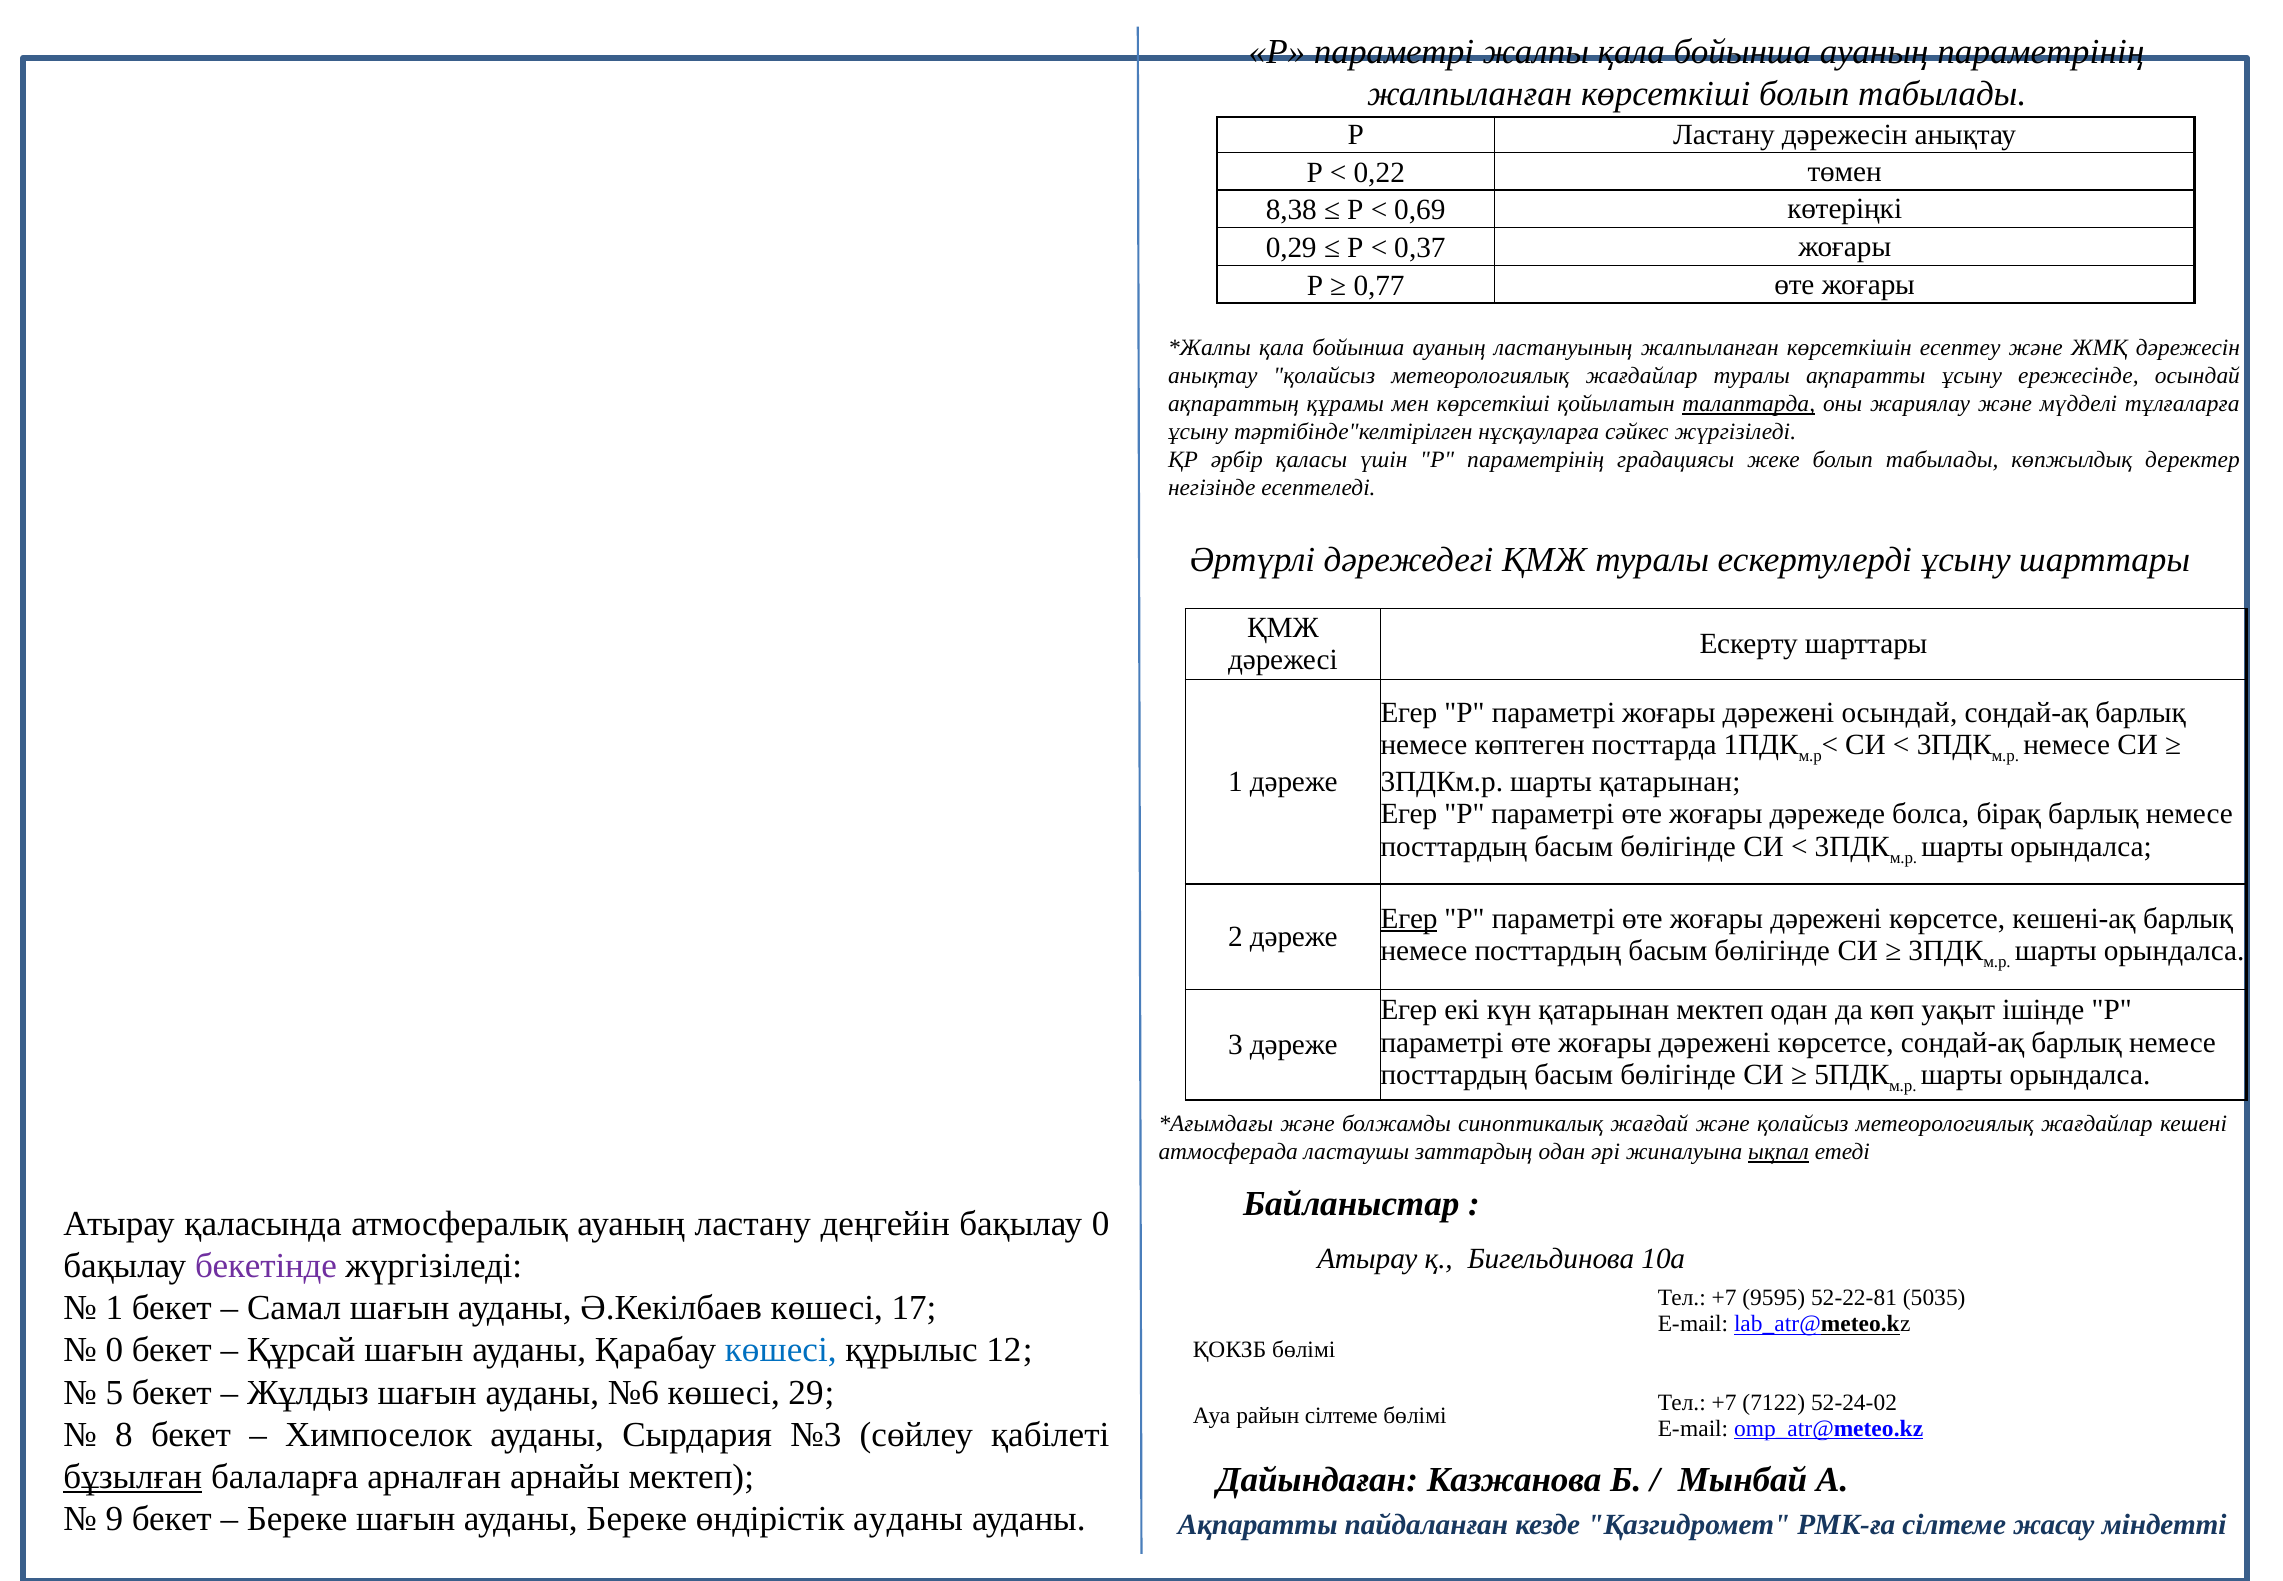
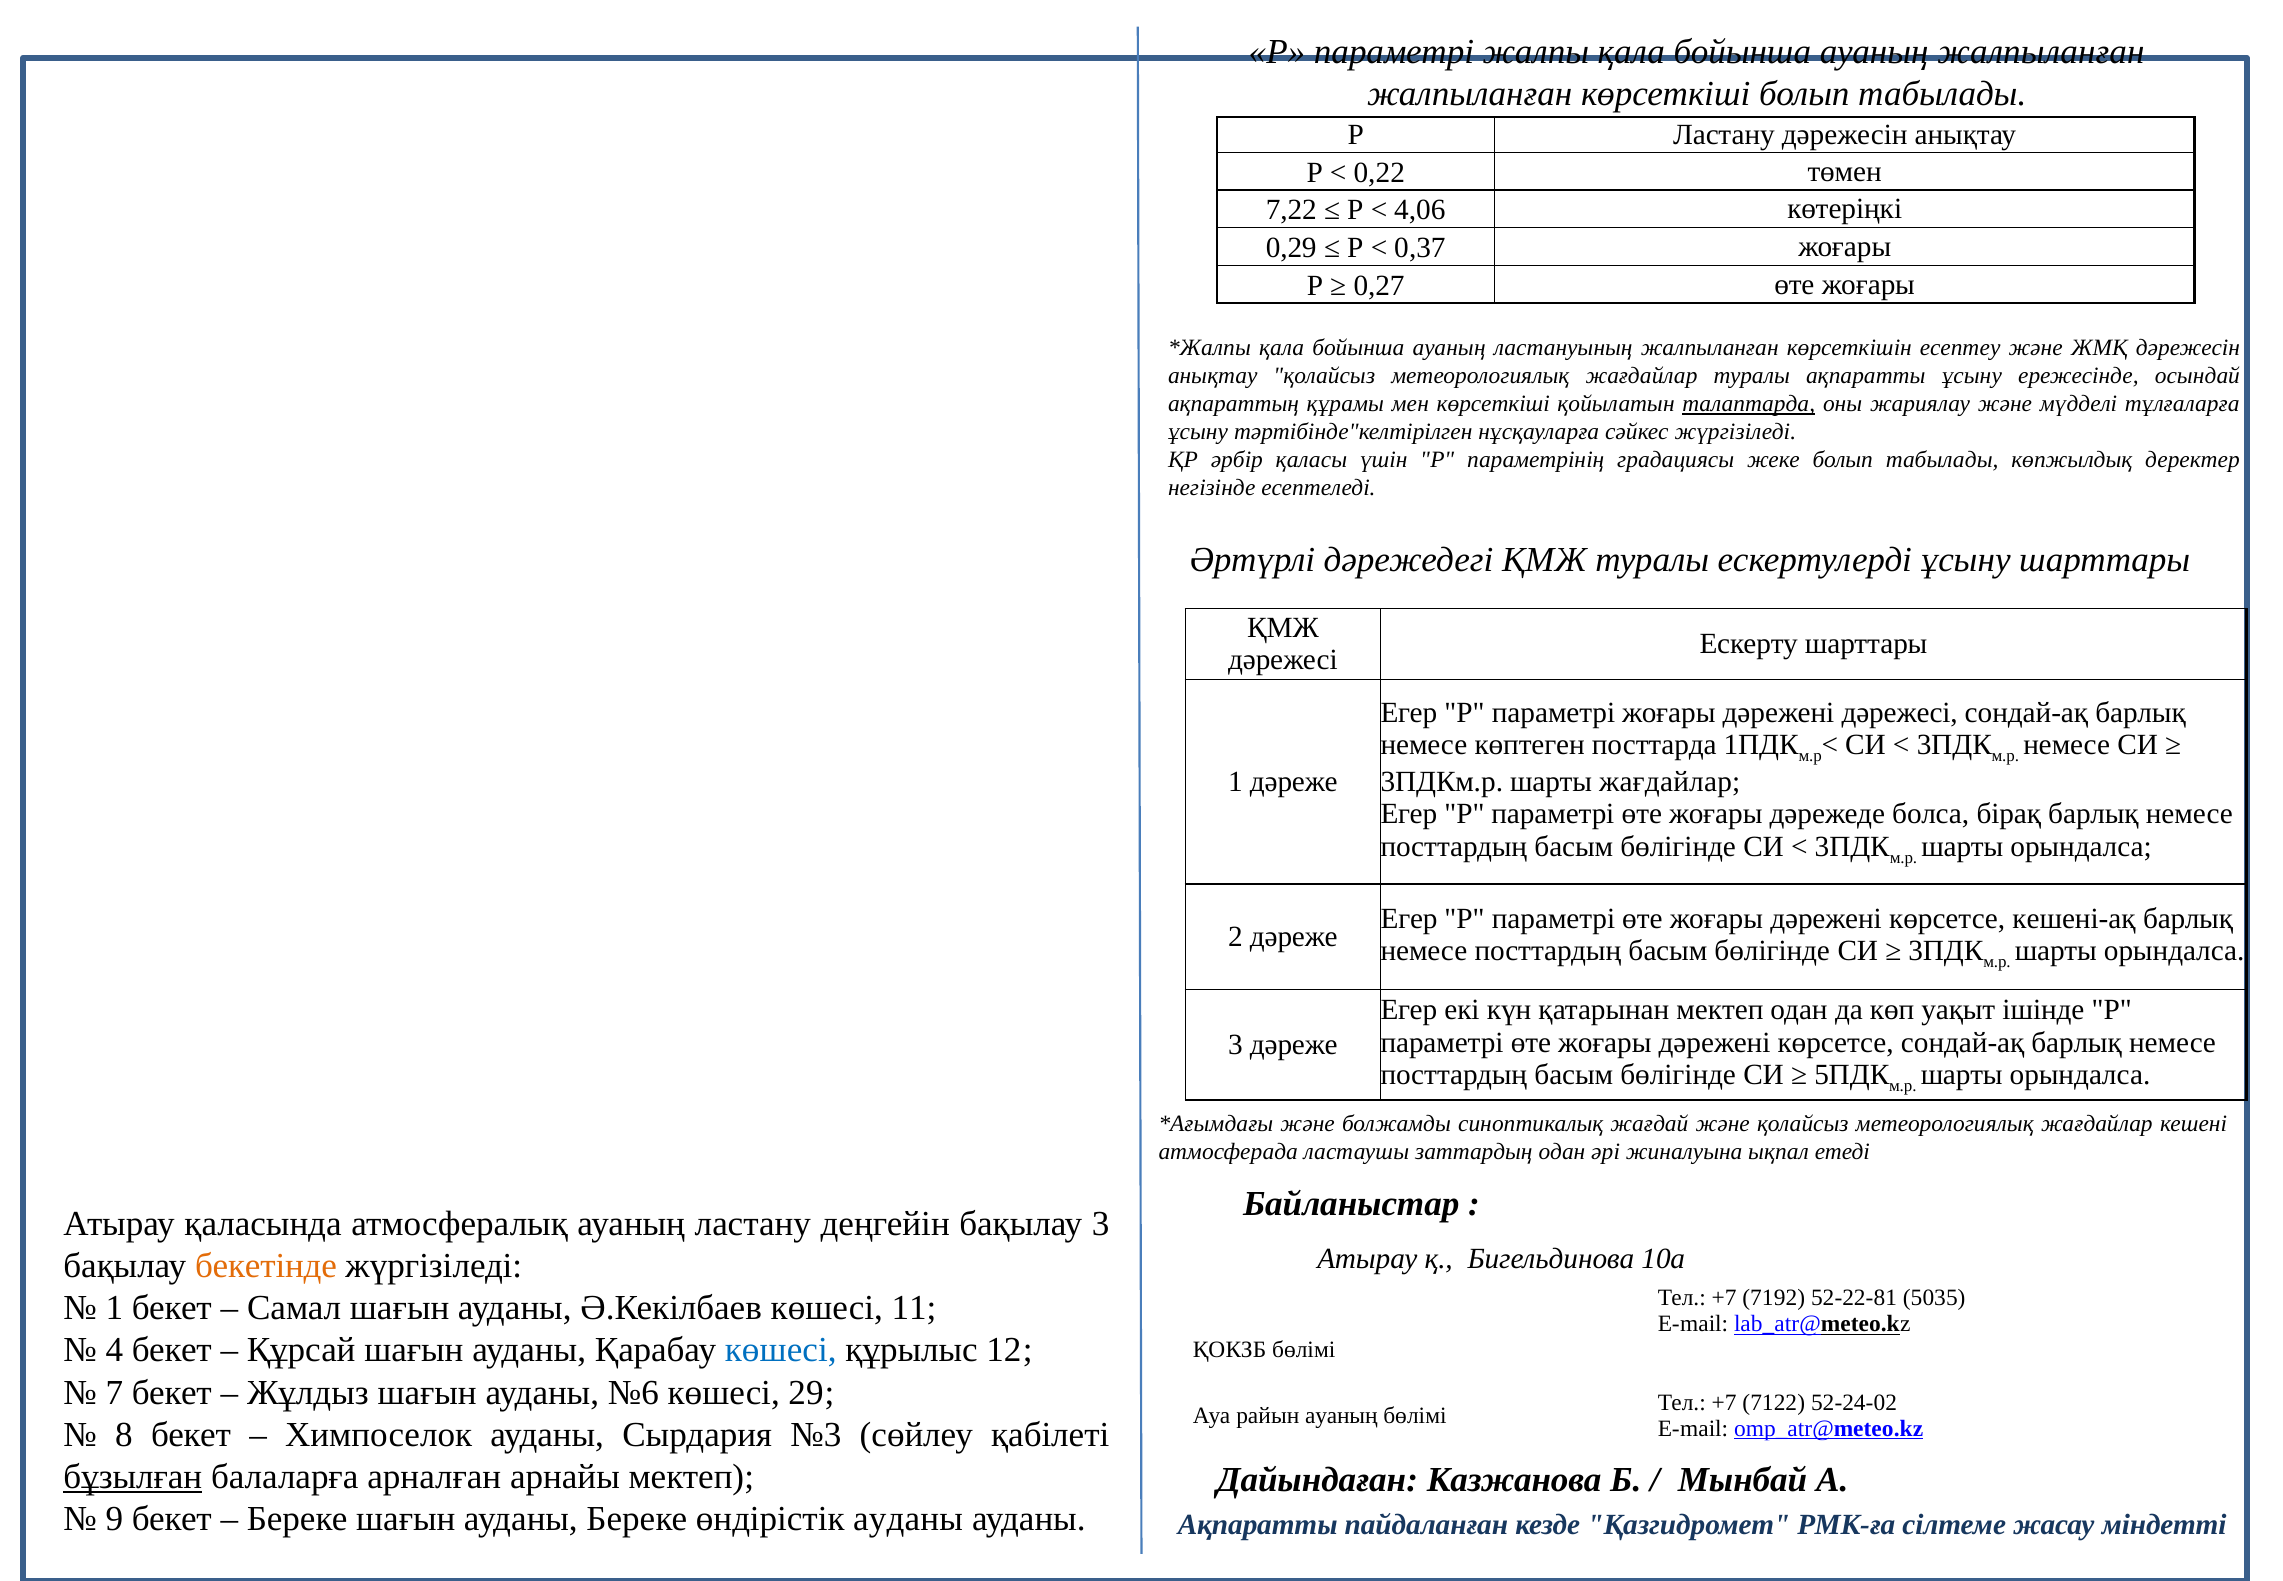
ауаның параметрінің: параметрінің -> жалпыланған (2041, 52)
8,38: 8,38 -> 7,22 (1291, 210)
0,69: 0,69 -> 4,06 (1420, 210)
0,77: 0,77 -> 0,27 (1379, 285)
дәрежені осындай: осындай -> дәрежесі (1900, 712)
шарты қатарынан: қатарынан -> жағдайлар (1670, 782)
Егер underline: present -> none (1409, 918)
ықпал underline: present -> none (1778, 1151)
бақылау 0: 0 -> 3 (1101, 1224)
бекетінде colour: purple -> orange (266, 1266)
9595: 9595 -> 7192 (1774, 1298)
17: 17 -> 11 (914, 1308)
0: 0 -> 4 (114, 1350)
5: 5 -> 7 (114, 1392)
райын сілтеме: сілтеме -> ауаның (1341, 1415)
